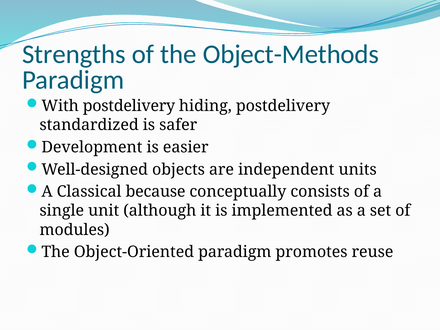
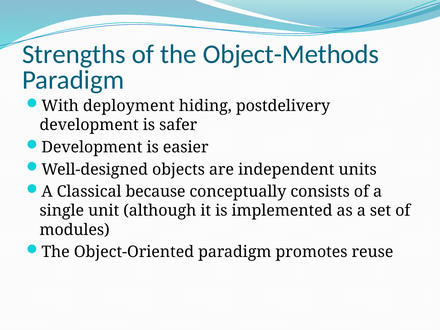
With postdelivery: postdelivery -> deployment (129, 106)
standardized: standardized -> development (89, 125)
